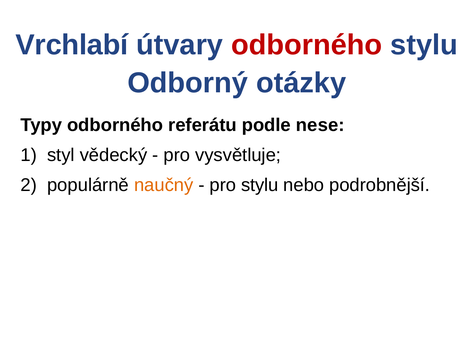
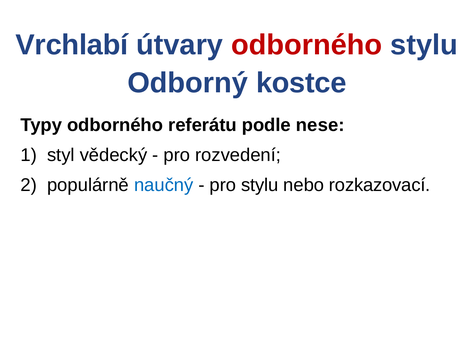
otázky: otázky -> kostce (301, 83)
vysvětluje: vysvětluje -> rozvedení (238, 155)
naučný colour: orange -> blue (164, 185)
podrobnější: podrobnější -> rozkazovací (380, 185)
